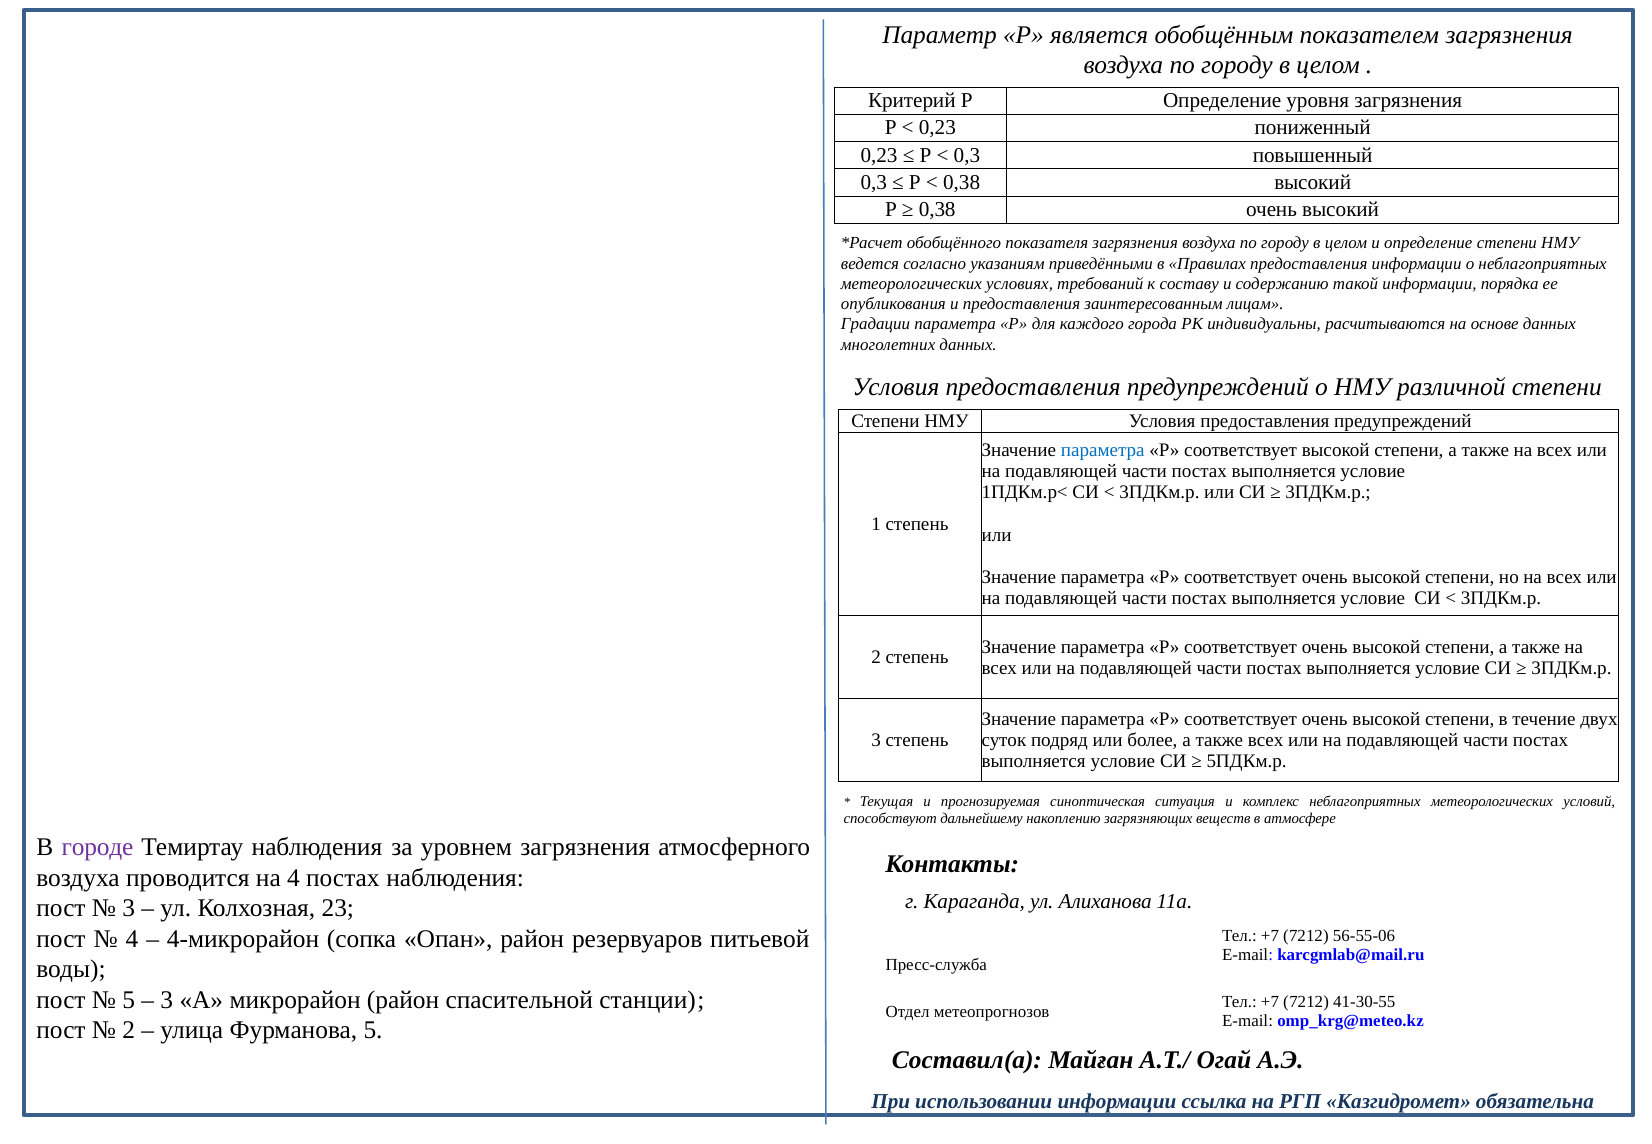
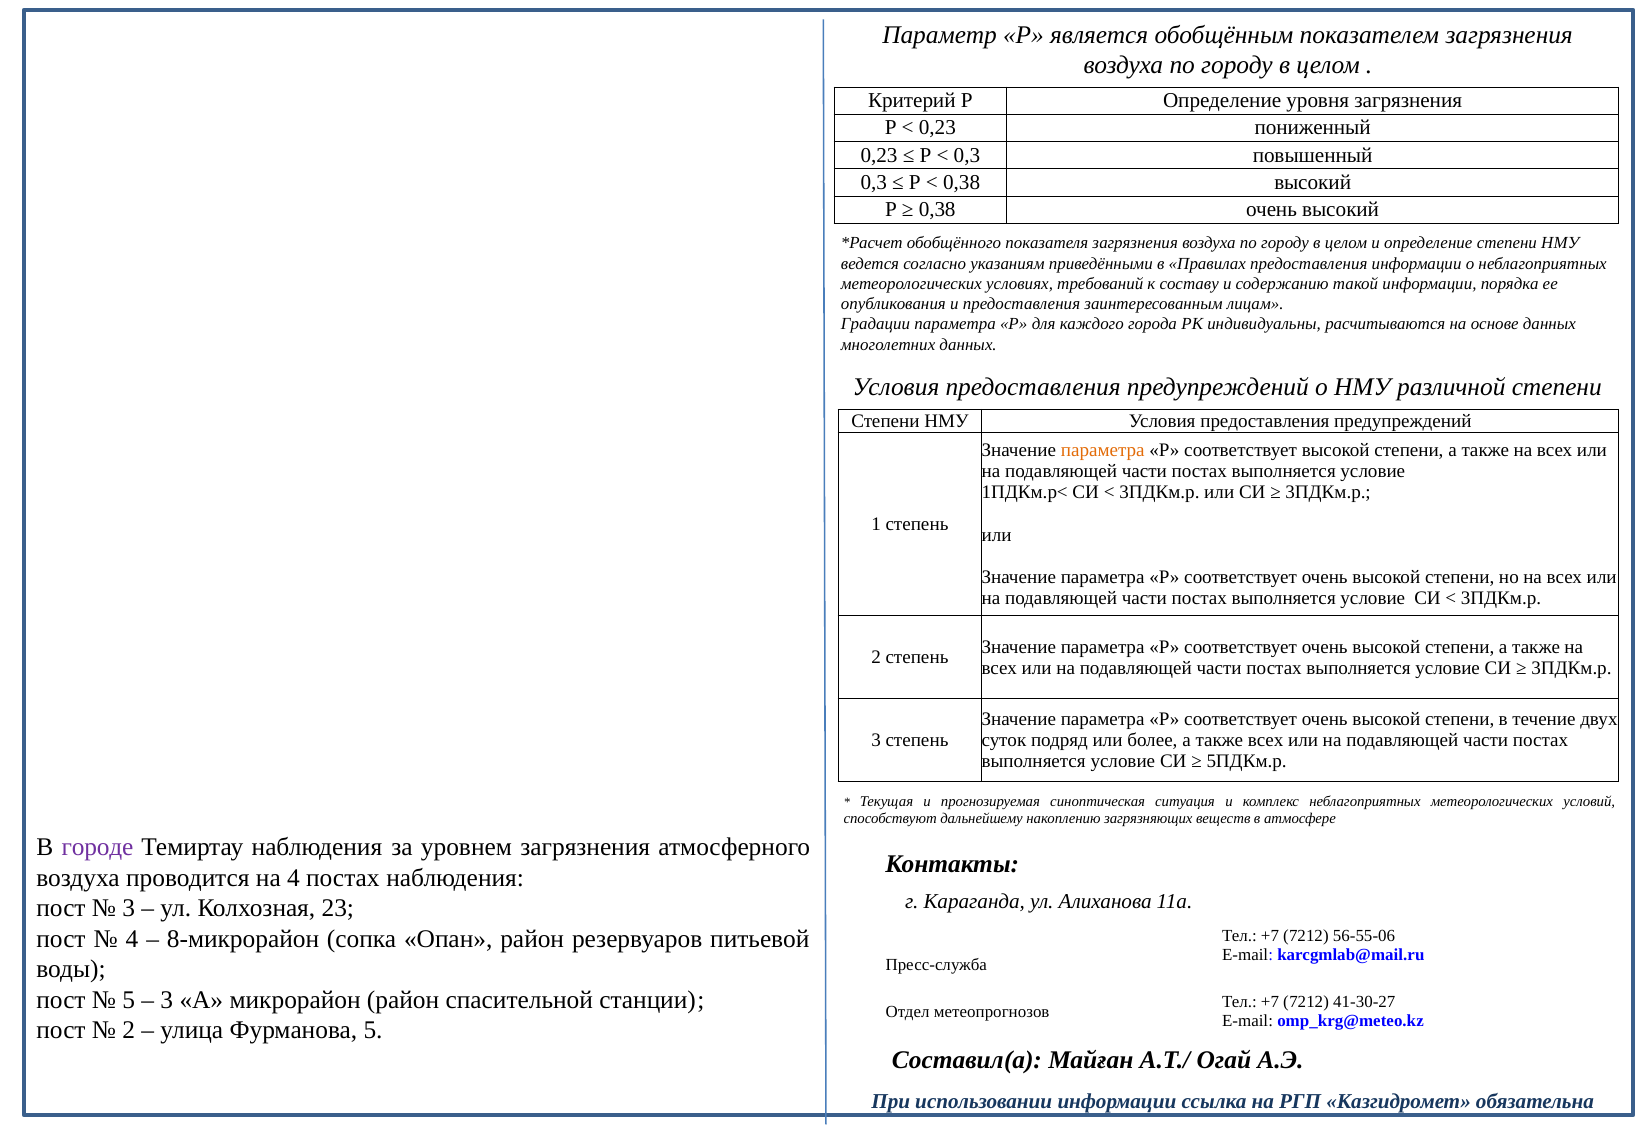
параметра colour: blue -> orange (1103, 450)
4-микрорайон: 4-микрорайон -> 8-микрорайон (243, 939)
41-30-55: 41-30-55 -> 41-30-27 (1364, 1002)
